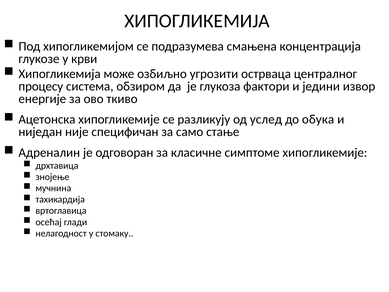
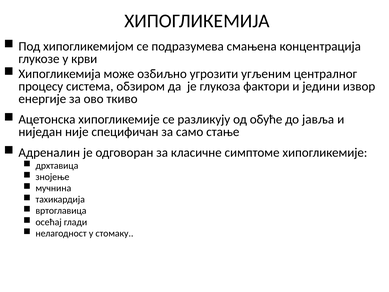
острваца: острваца -> угљеним (266, 74)
услед: услед -> обуће (266, 119)
обука: обука -> јавља (318, 119)
